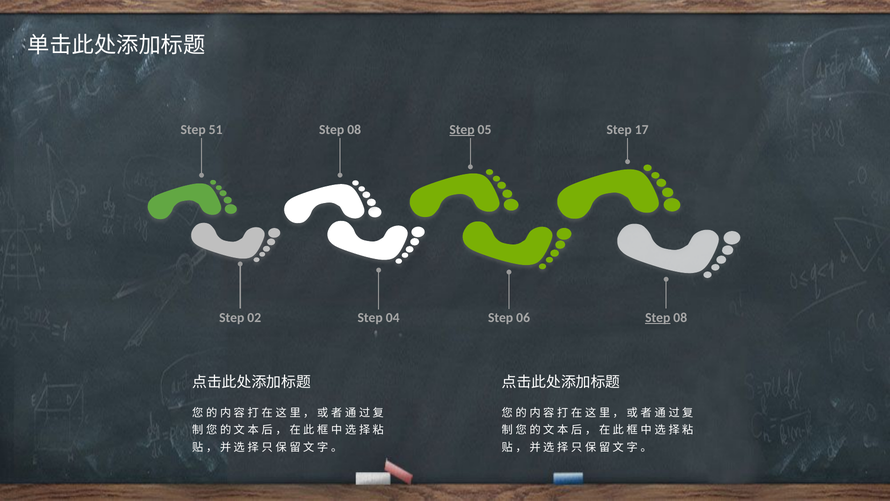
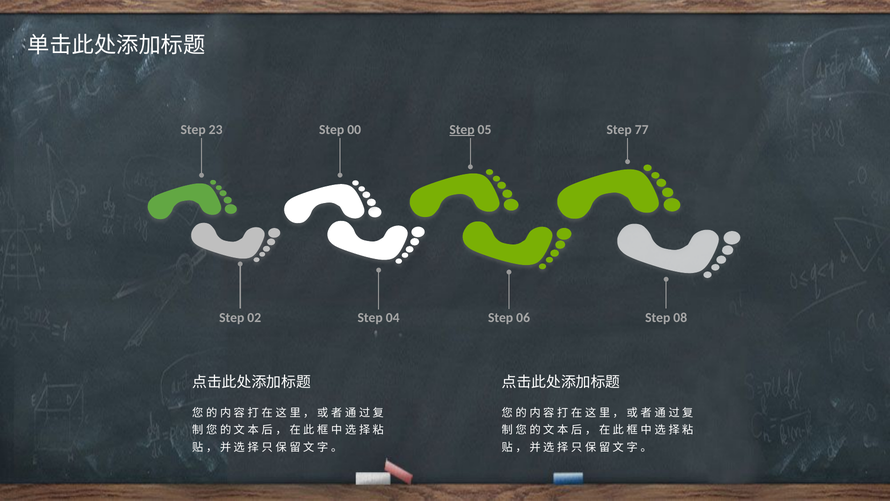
08: 08 -> 00 (354, 130)
17: 17 -> 77 (642, 130)
51: 51 -> 23 (216, 130)
Step underline: present -> none (658, 317)
